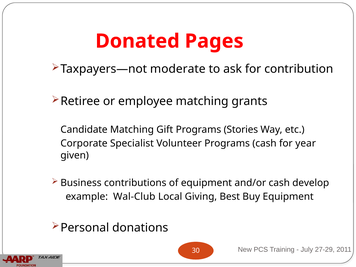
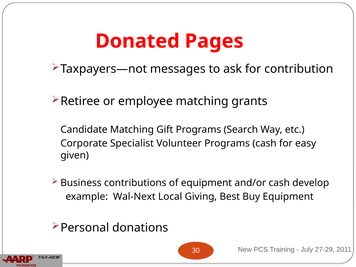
moderate: moderate -> messages (178, 69)
Stories: Stories -> Search (241, 130)
year: year -> easy (306, 143)
Wal-Club: Wal-Club -> Wal-Next (134, 196)
